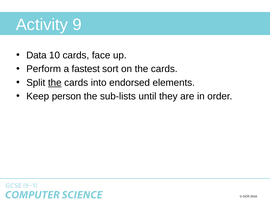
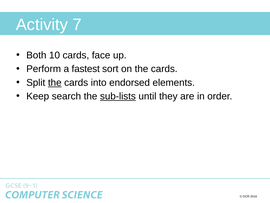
9: 9 -> 7 (77, 25)
Data: Data -> Both (36, 55)
person: person -> search (66, 96)
sub-lists underline: none -> present (118, 96)
